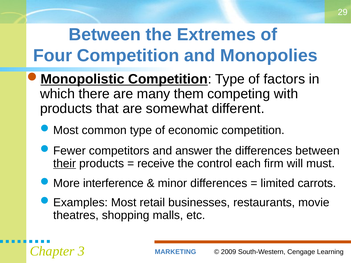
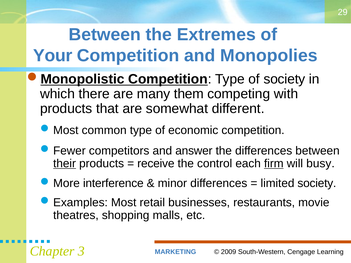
Four: Four -> Your (53, 56)
of factors: factors -> society (284, 79)
firm underline: none -> present (274, 164)
must: must -> busy (320, 164)
limited carrots: carrots -> society (317, 184)
